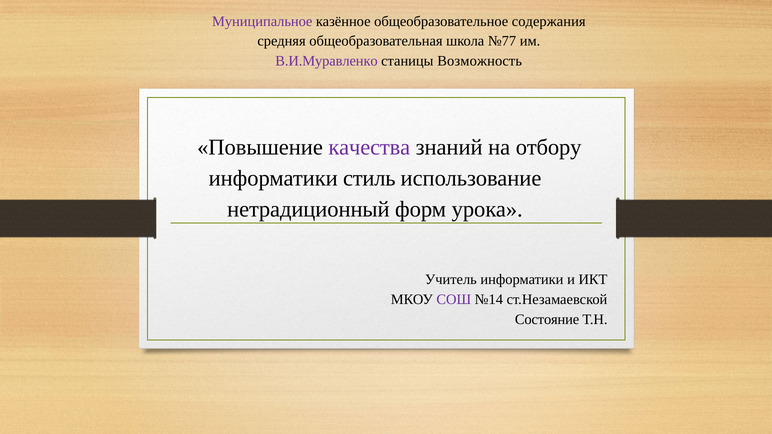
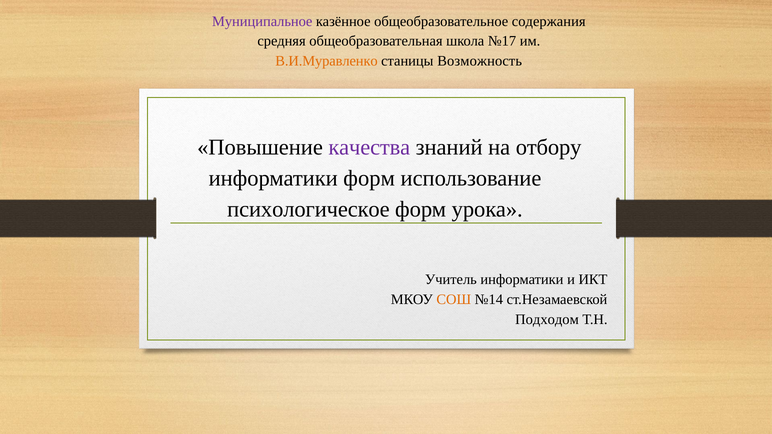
№77: №77 -> №17 (502, 41)
В.И.Муравленко colour: purple -> orange (327, 61)
информатики стиль: стиль -> форм (369, 179)
нетрадиционный: нетрадиционный -> психологическое (308, 210)
СОШ colour: purple -> orange (454, 300)
Состояние: Состояние -> Подходом (547, 320)
